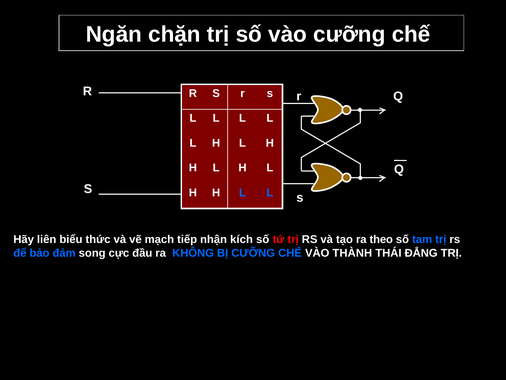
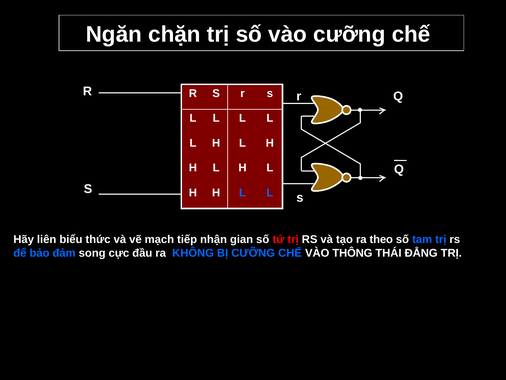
kích: kích -> gian (242, 239)
THÀNH: THÀNH -> THÔNG (352, 253)
